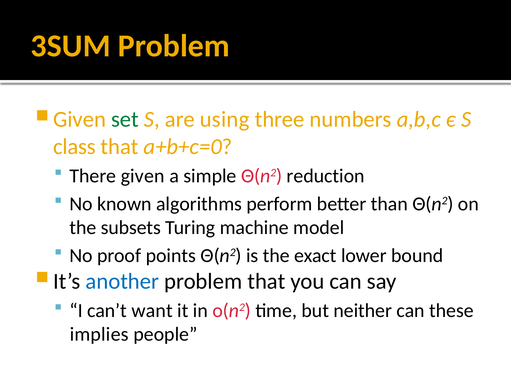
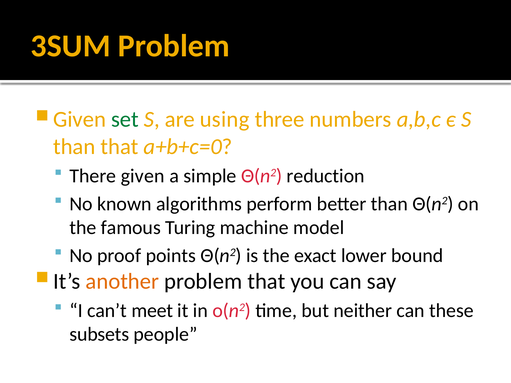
class: class -> than (74, 147)
subsets: subsets -> famous (131, 228)
another colour: blue -> orange (122, 281)
want: want -> meet (152, 311)
implies: implies -> subsets (99, 335)
